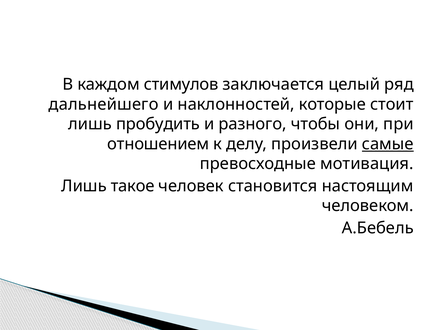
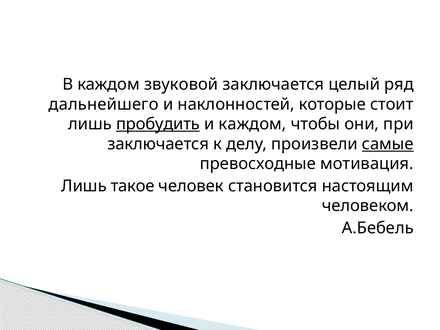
стимулов: стимулов -> звуковой (181, 85)
пробудить underline: none -> present (158, 124)
и разного: разного -> каждом (253, 124)
отношением: отношением -> заключается (158, 144)
